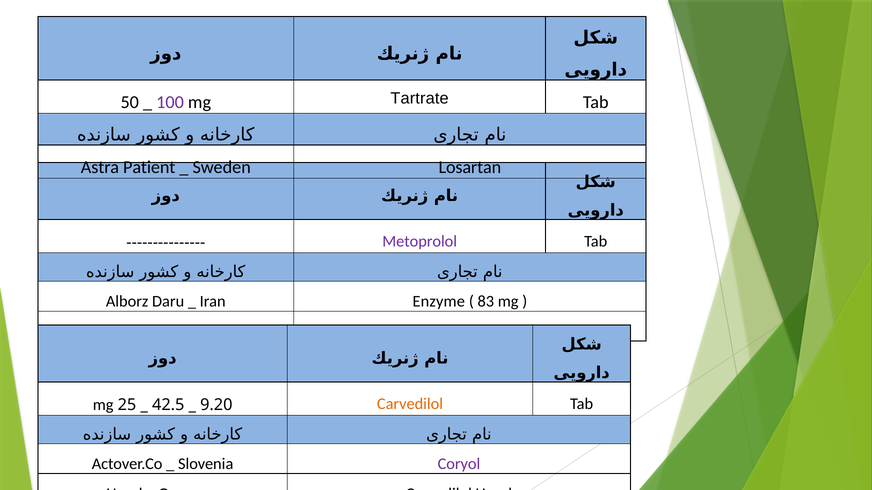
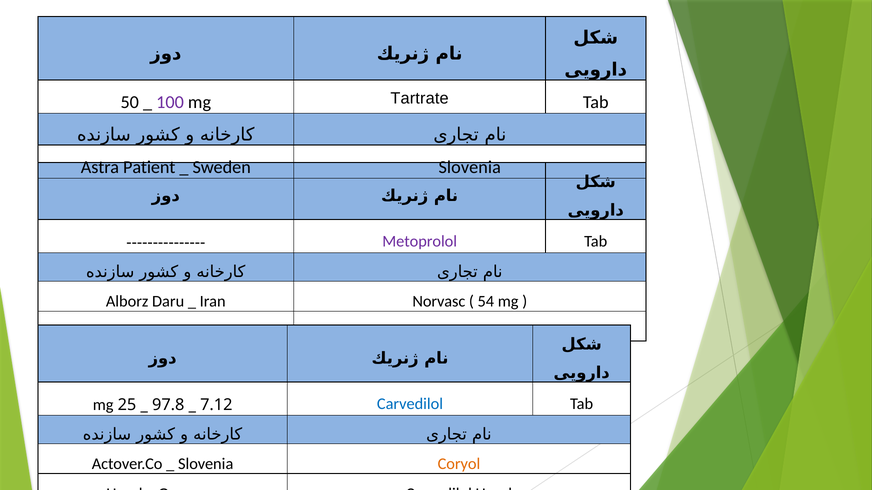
Sweden Losartan: Losartan -> Slovenia (470, 168)
Enzyme: Enzyme -> Norvasc (439, 302)
83: 83 -> 54 (486, 302)
Carvedilol colour: orange -> blue (410, 404)
42.5: 42.5 -> 97.8 (168, 405)
9.20: 9.20 -> 7.12 (216, 405)
Coryol colour: purple -> orange (459, 464)
